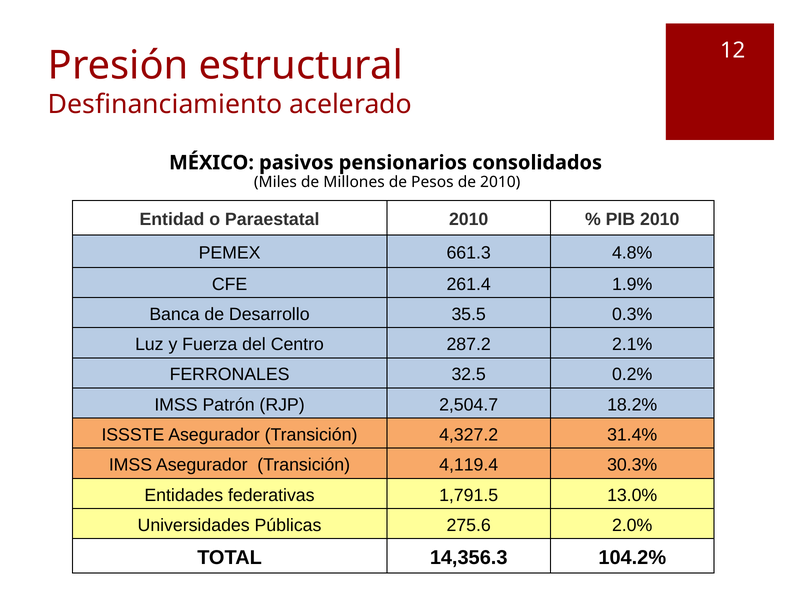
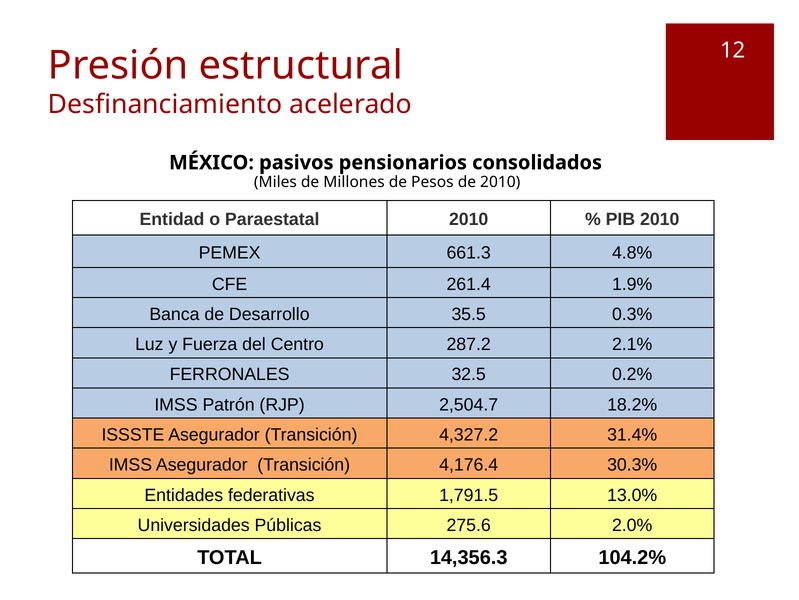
4,119.4: 4,119.4 -> 4,176.4 (469, 464)
